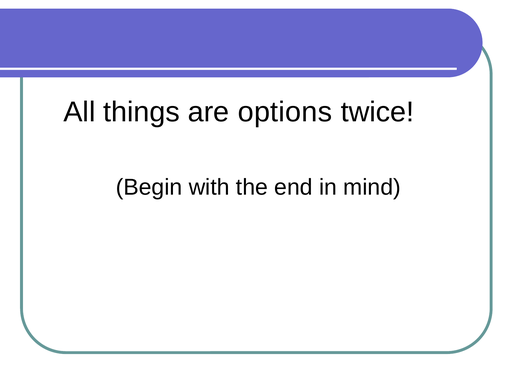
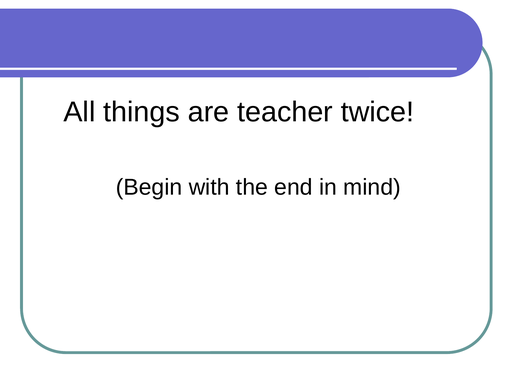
options: options -> teacher (285, 112)
